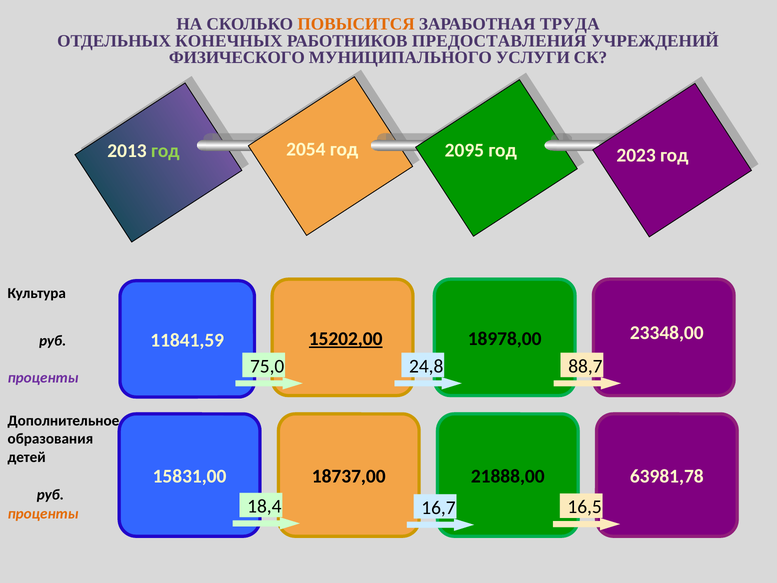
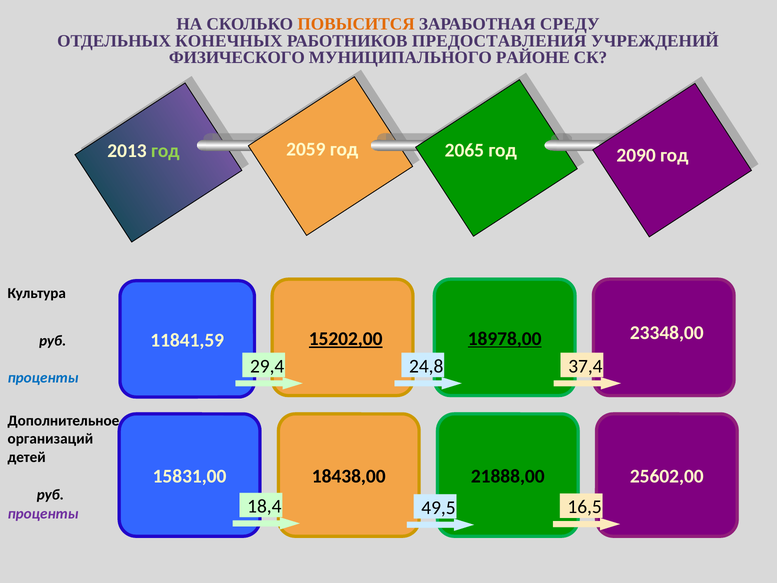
ТРУДА: ТРУДА -> СРЕДУ (570, 24)
УСЛУГИ: УСЛУГИ -> РАЙОНЕ (533, 57)
2054: 2054 -> 2059 (306, 149)
2095: 2095 -> 2065 (464, 150)
2023: 2023 -> 2090 (636, 155)
18978,00 underline: none -> present (505, 339)
75,0: 75,0 -> 29,4 (267, 366)
88,7: 88,7 -> 37,4 (585, 366)
проценты colour: purple -> blue (43, 377)
образования: образования -> организаций (50, 439)
18737,00: 18737,00 -> 18438,00 (349, 476)
63981,78: 63981,78 -> 25602,00 (667, 476)
16,7: 16,7 -> 49,5 (439, 508)
проценты colour: orange -> purple (43, 513)
